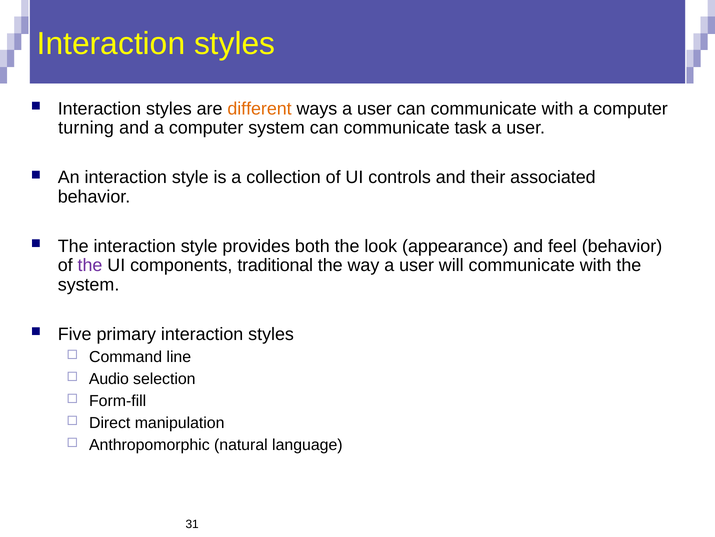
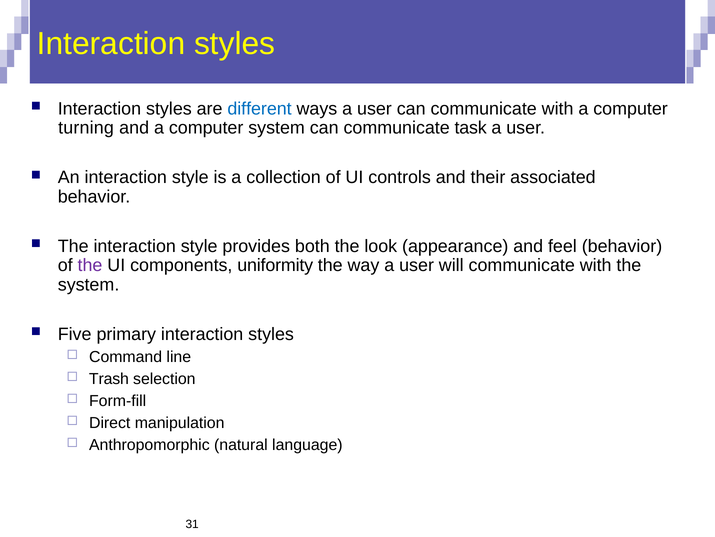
different colour: orange -> blue (260, 108)
traditional: traditional -> uniformity (275, 265)
Audio: Audio -> Trash (109, 379)
